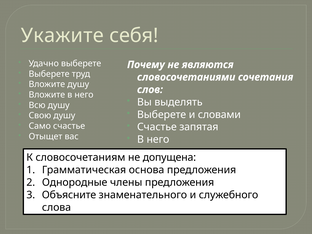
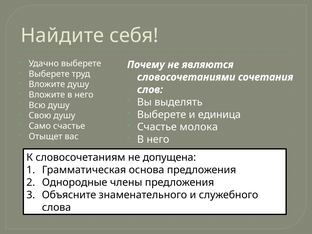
Укажите: Укажите -> Найдите (62, 36)
словами: словами -> единица (219, 115)
запятая: запятая -> молока (199, 127)
